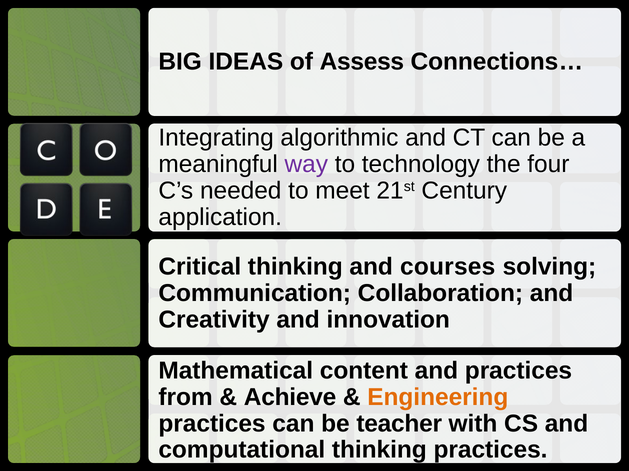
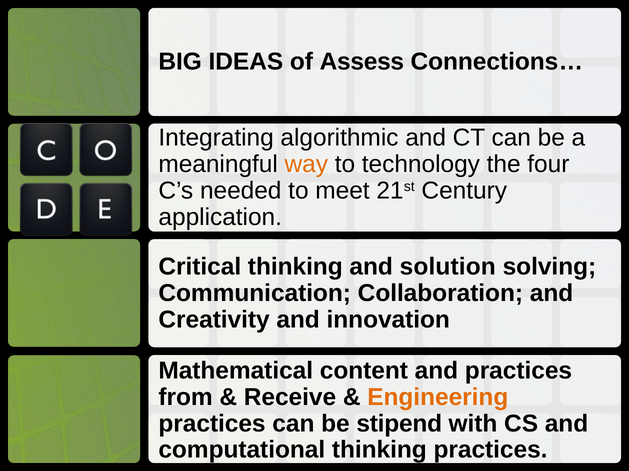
way colour: purple -> orange (306, 165)
courses: courses -> solution (448, 267)
Achieve: Achieve -> Receive (290, 398)
teacher: teacher -> stipend (399, 424)
